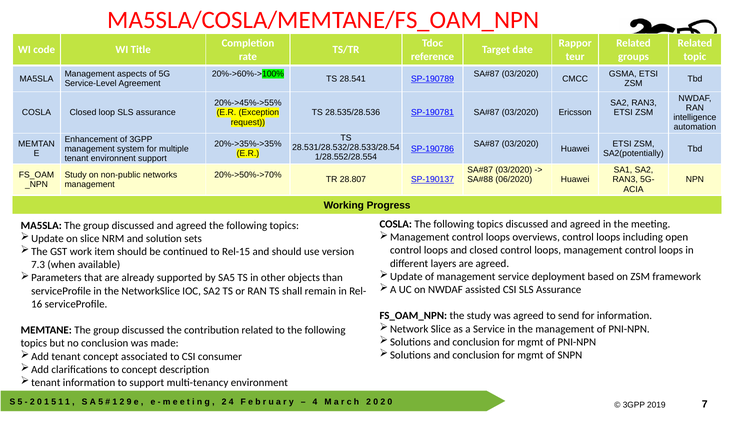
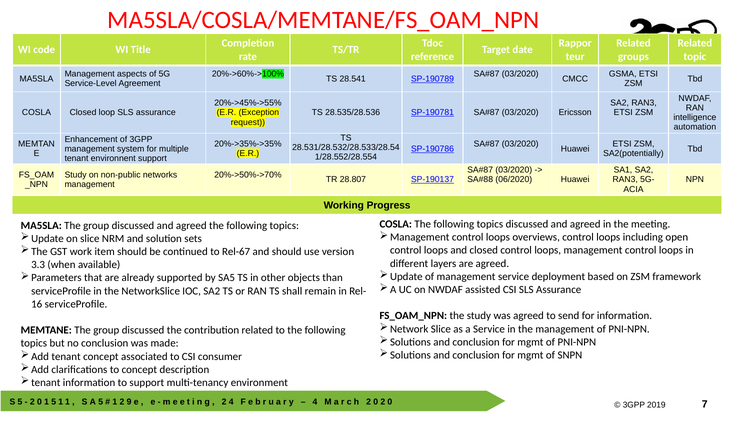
Rel-15: Rel-15 -> Rel-67 (236, 251)
7.3: 7.3 -> 3.3 (38, 265)
